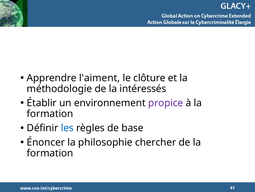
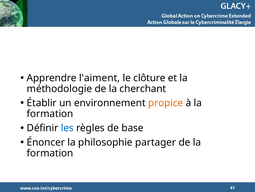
intéressés: intéressés -> cherchant (143, 88)
propice colour: purple -> orange (166, 103)
chercher: chercher -> partager (156, 142)
